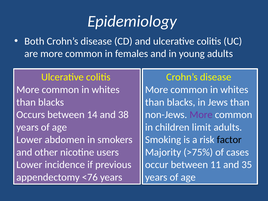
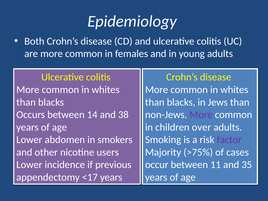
limit: limit -> over (201, 127)
factor colour: black -> purple (229, 140)
<76: <76 -> <17 (90, 177)
